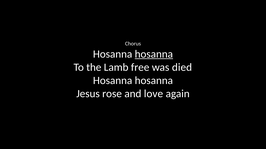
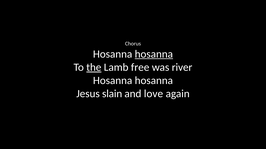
the underline: none -> present (94, 68)
died: died -> river (182, 68)
rose: rose -> slain (112, 94)
